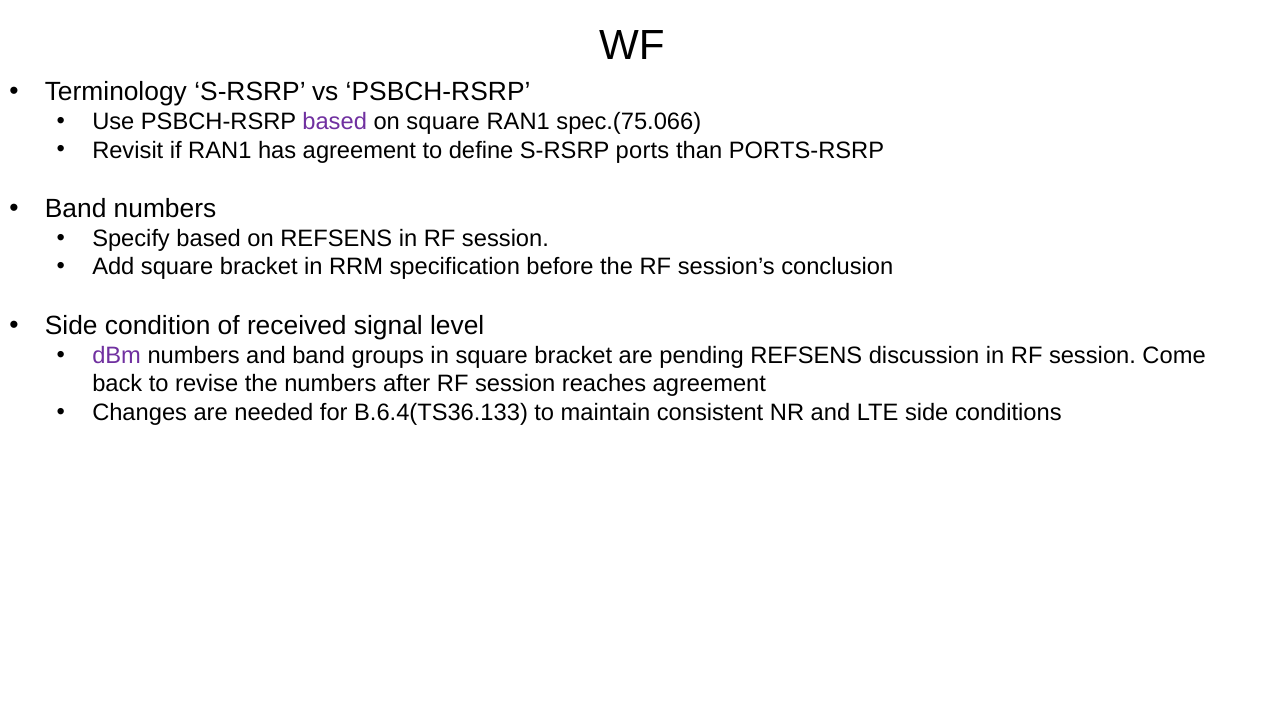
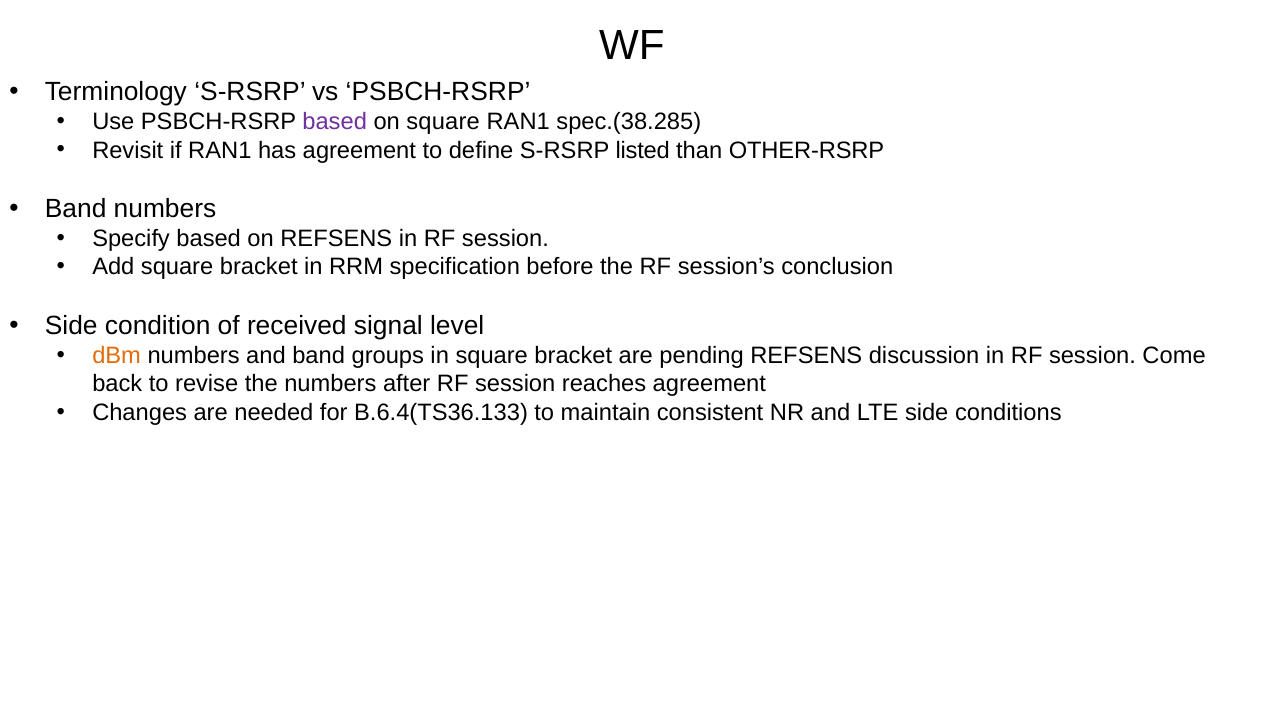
spec.(75.066: spec.(75.066 -> spec.(38.285 (629, 122)
ports: ports -> listed (643, 150)
PORTS-RSRP: PORTS-RSRP -> OTHER-RSRP (807, 150)
dBm colour: purple -> orange (117, 356)
